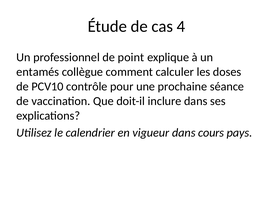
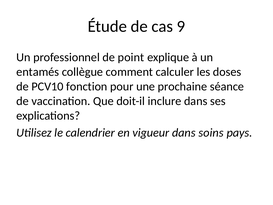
4: 4 -> 9 (181, 26)
contrôle: contrôle -> fonction (87, 86)
cours: cours -> soins (211, 133)
